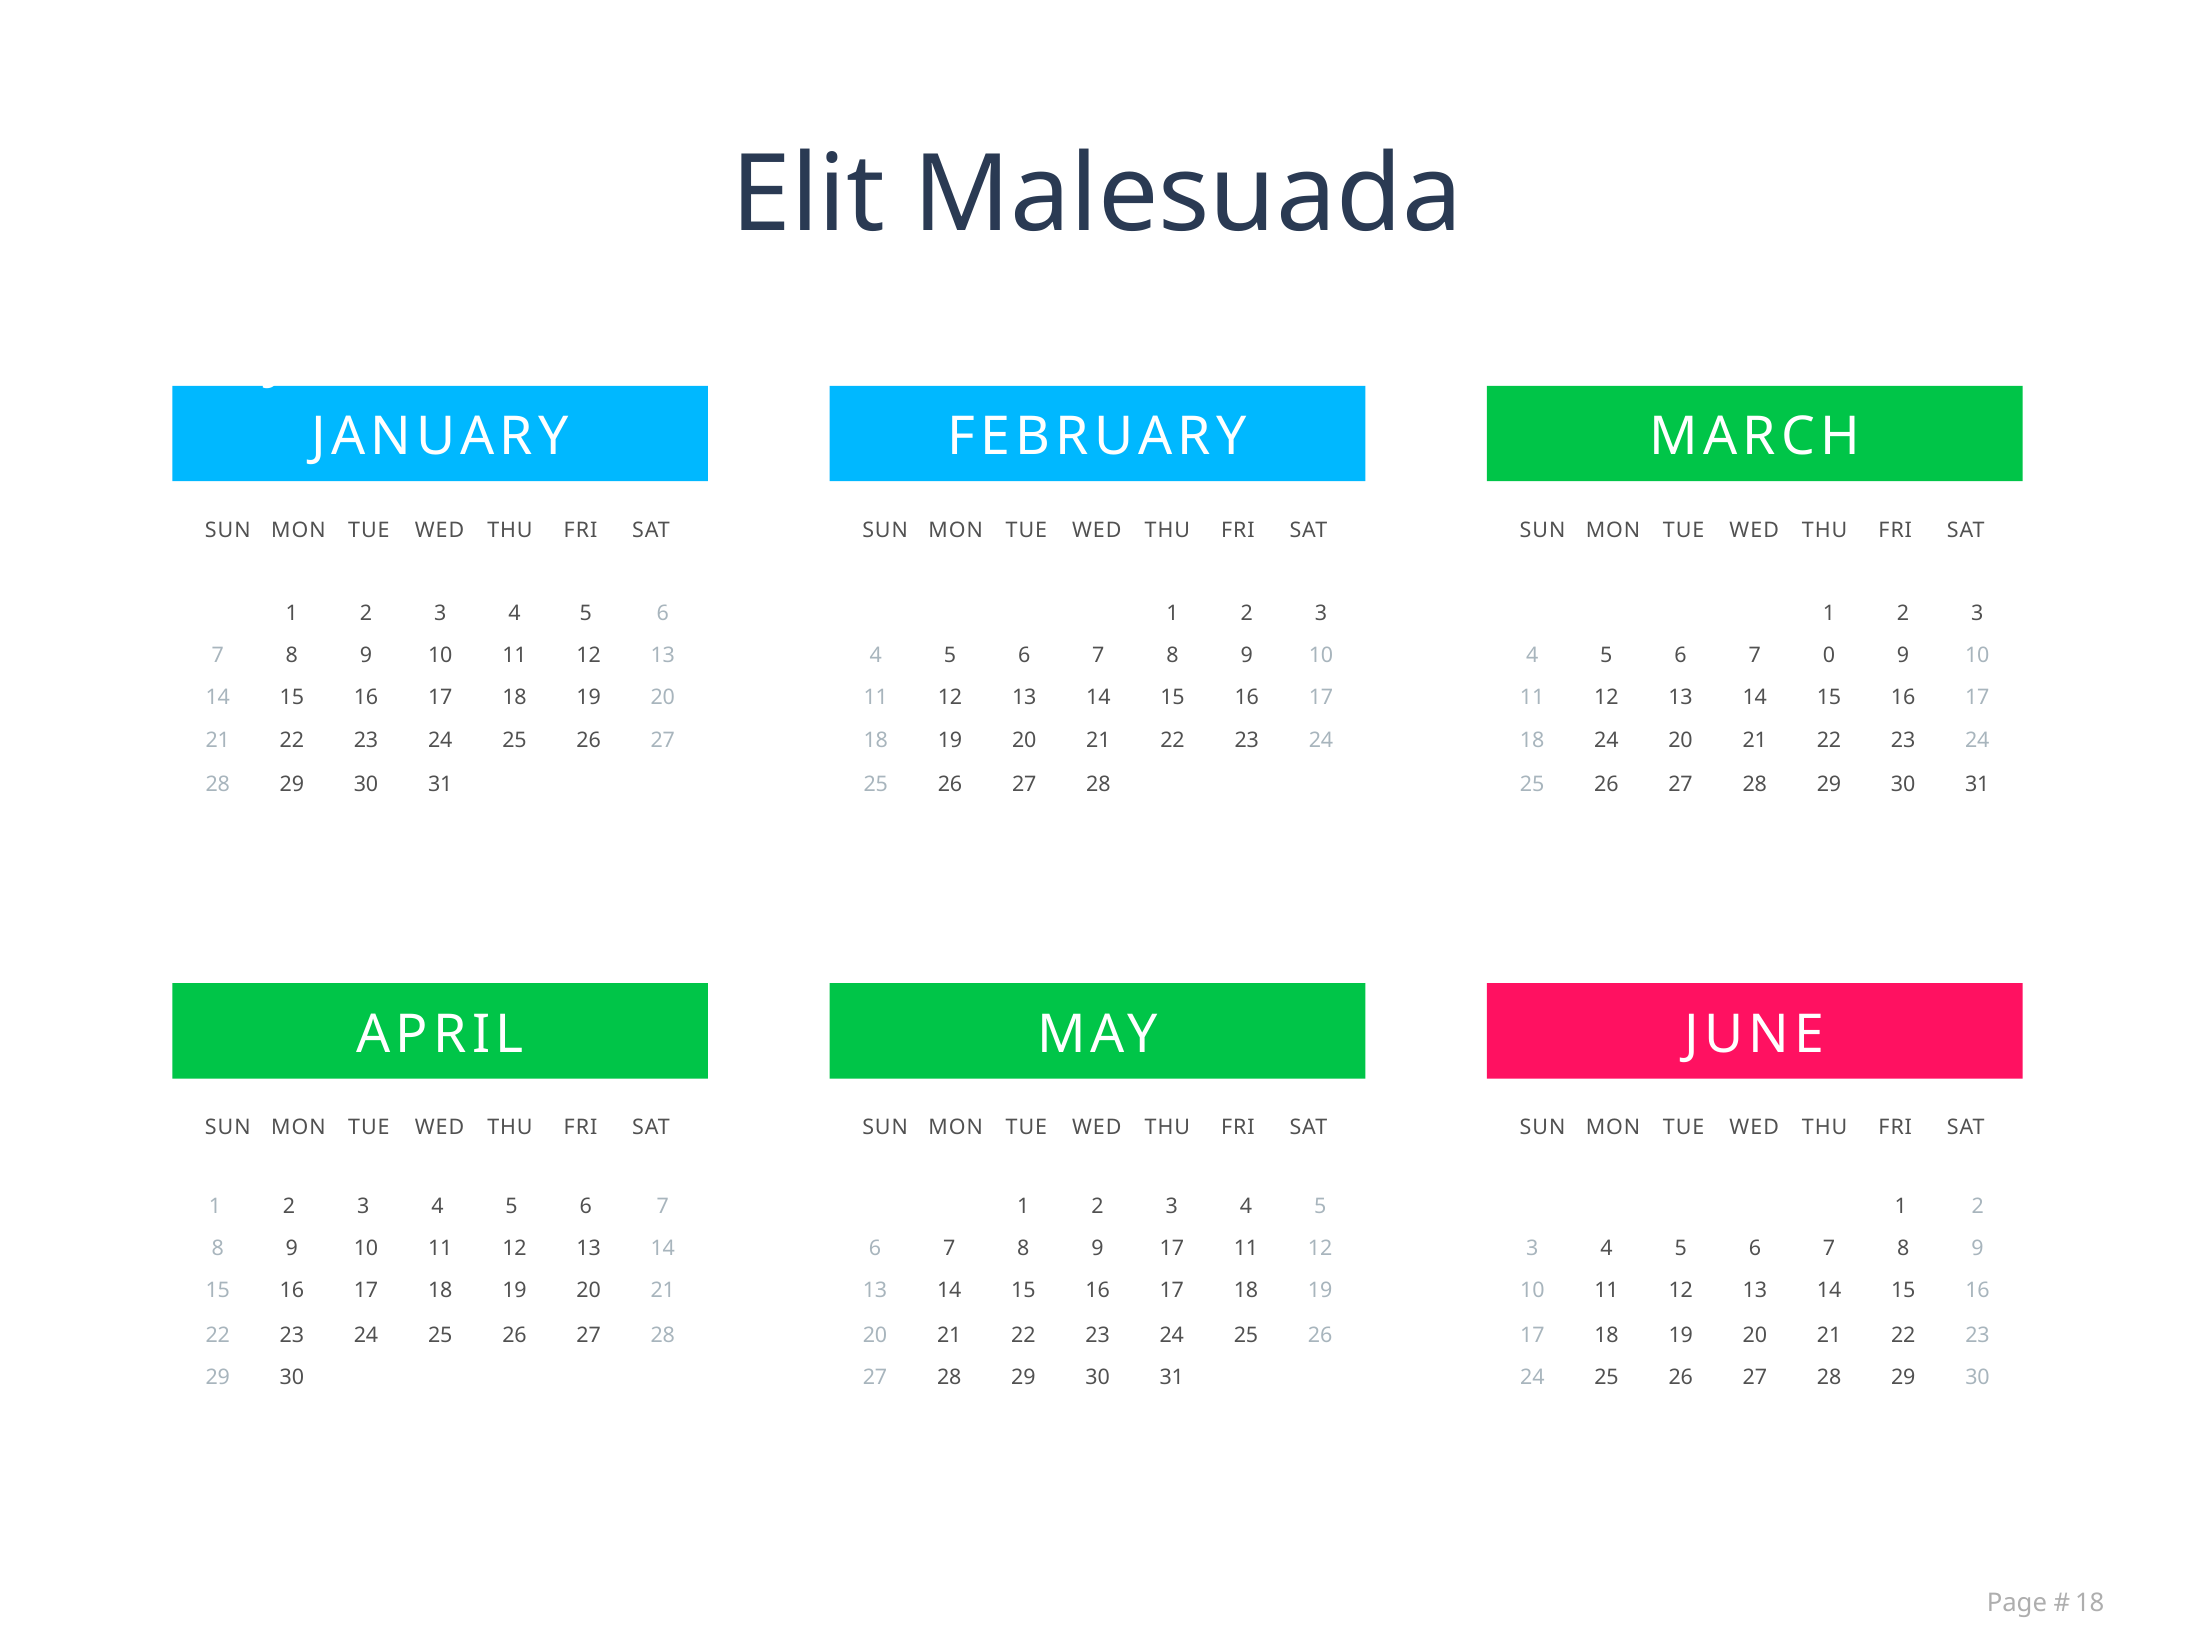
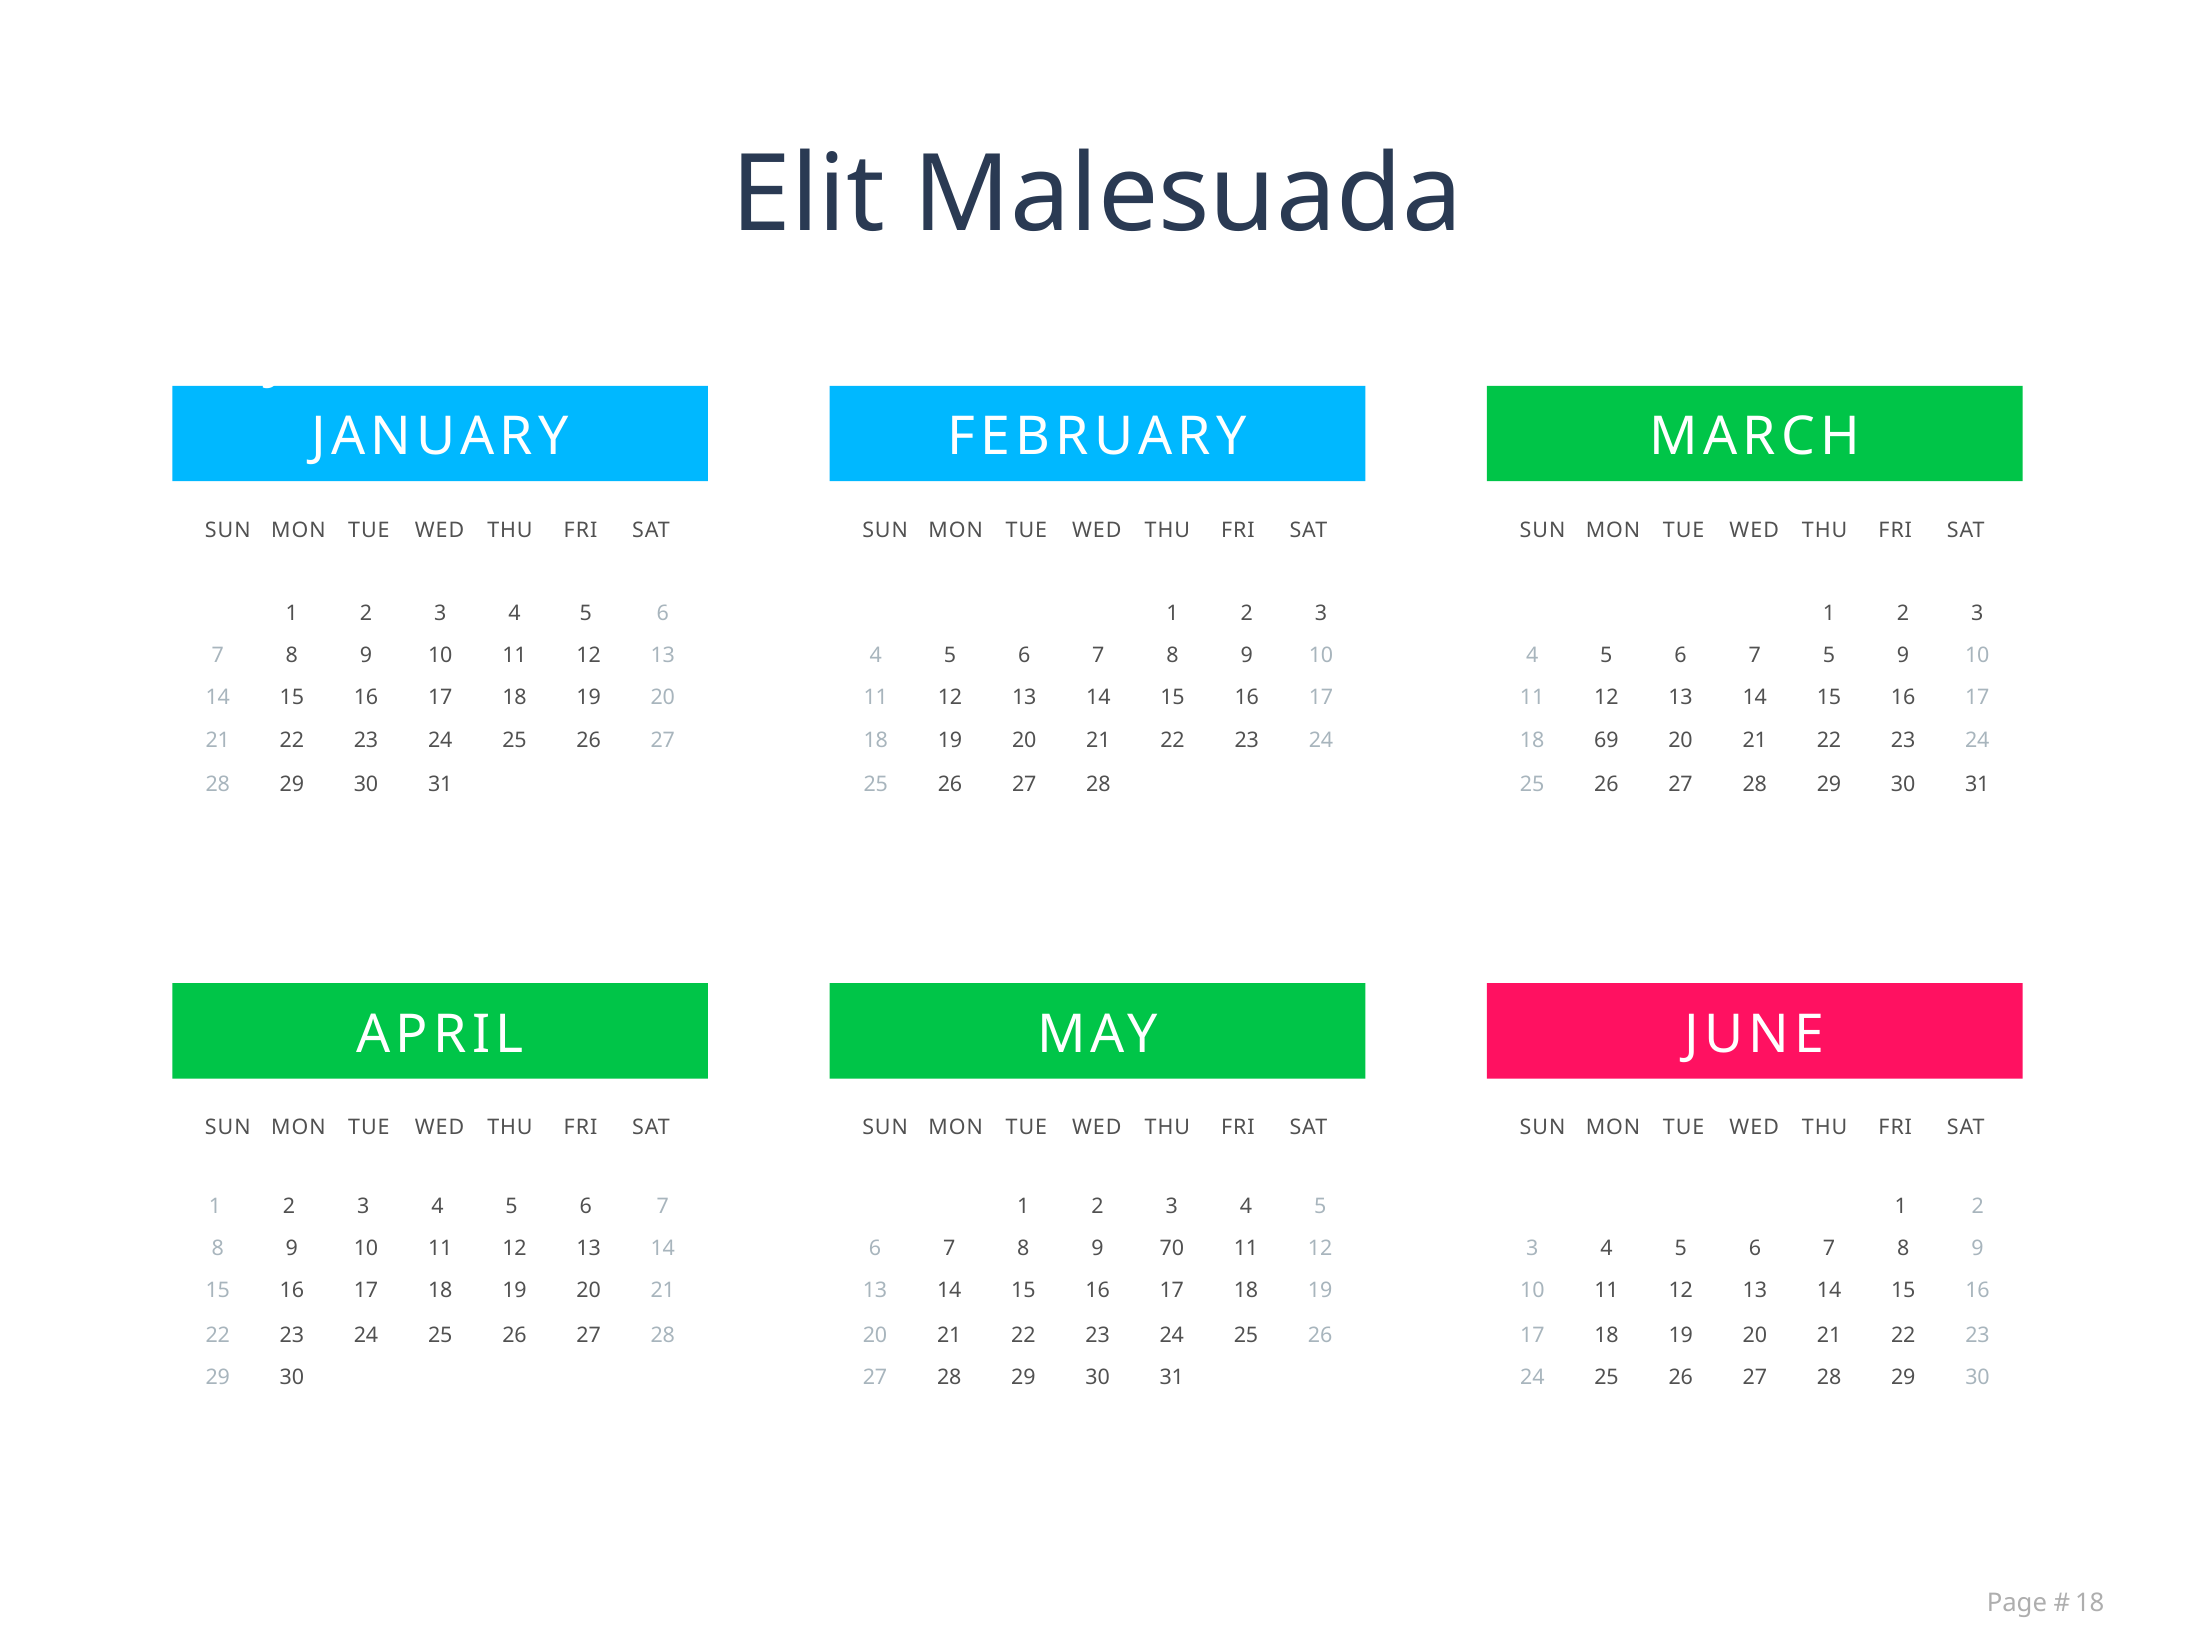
7 0: 0 -> 5 (1829, 655)
18 24: 24 -> 69 (1606, 740)
9 17: 17 -> 70 (1172, 1249)
